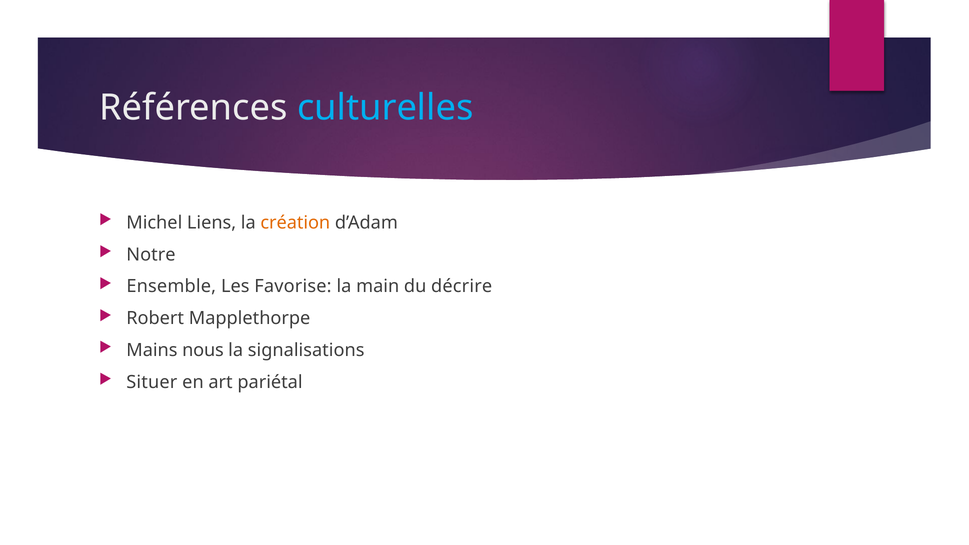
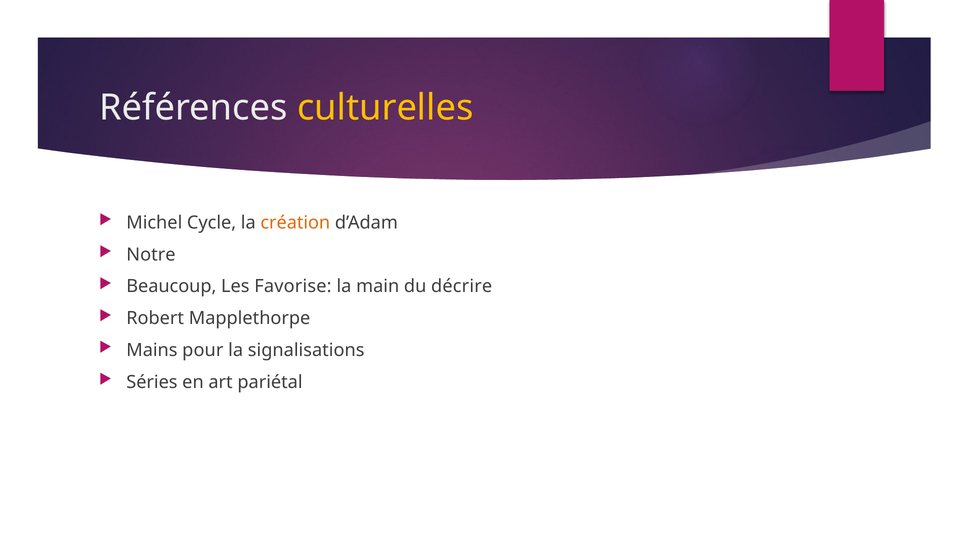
culturelles colour: light blue -> yellow (385, 108)
Liens: Liens -> Cycle (212, 223)
Ensemble: Ensemble -> Beaucoup (171, 287)
nous: nous -> pour (203, 350)
Situer: Situer -> Séries (152, 382)
